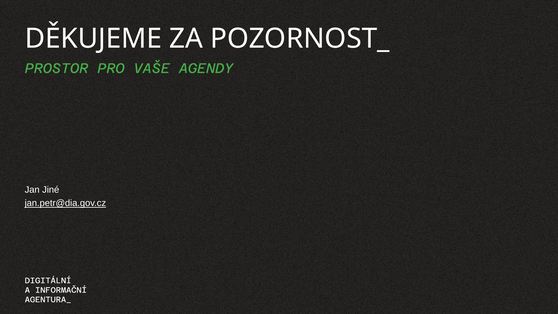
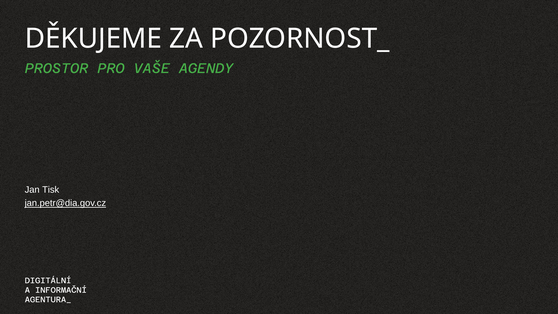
Jiné: Jiné -> Tisk (51, 190)
